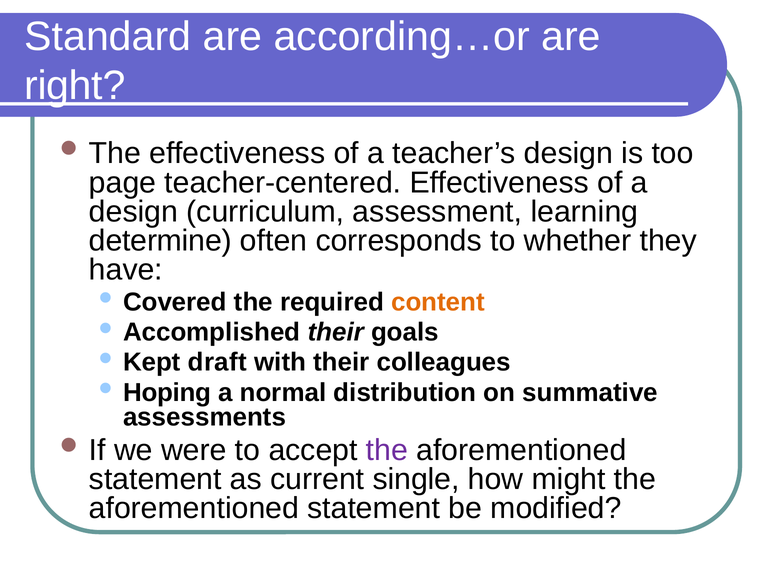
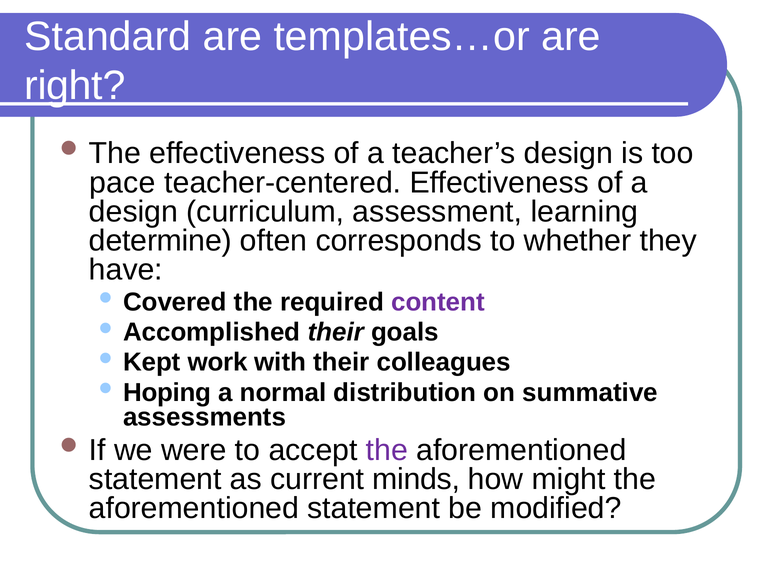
according…or: according…or -> templates…or (402, 37)
page: page -> pace (122, 183)
content colour: orange -> purple (438, 302)
draft: draft -> work (218, 363)
single: single -> minds (416, 480)
